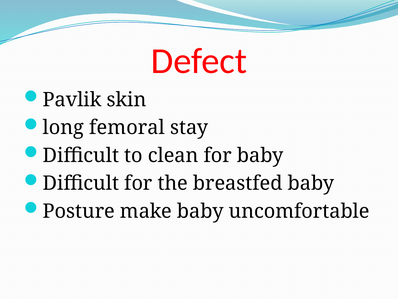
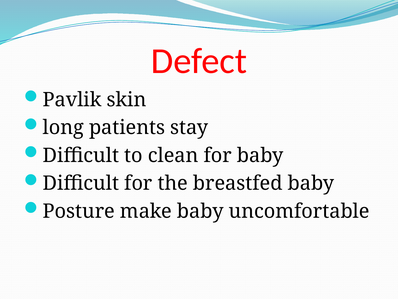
femoral: femoral -> patients (127, 127)
